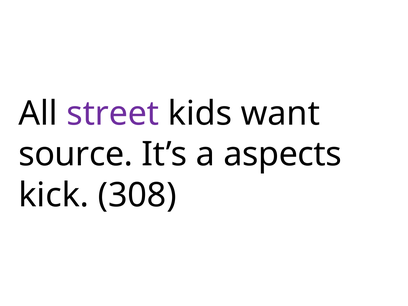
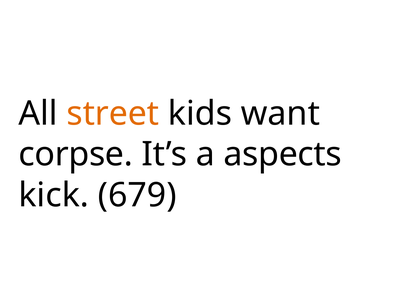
street colour: purple -> orange (113, 114)
source: source -> corpse (76, 154)
308: 308 -> 679 (137, 195)
